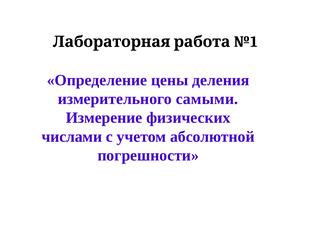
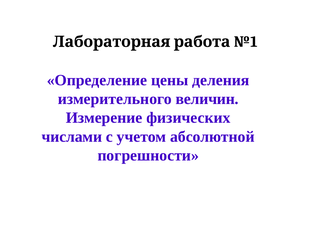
самыми: самыми -> величин (207, 99)
